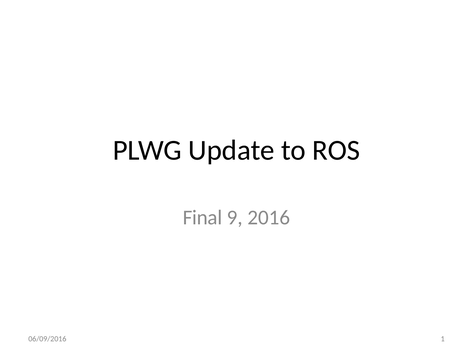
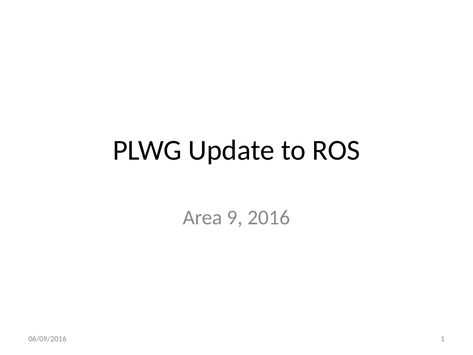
Final: Final -> Area (203, 217)
